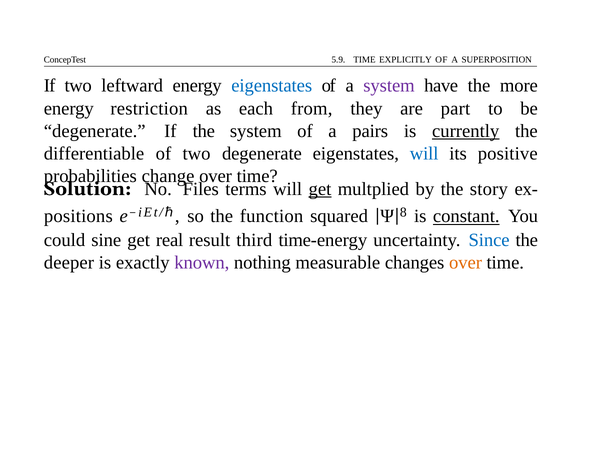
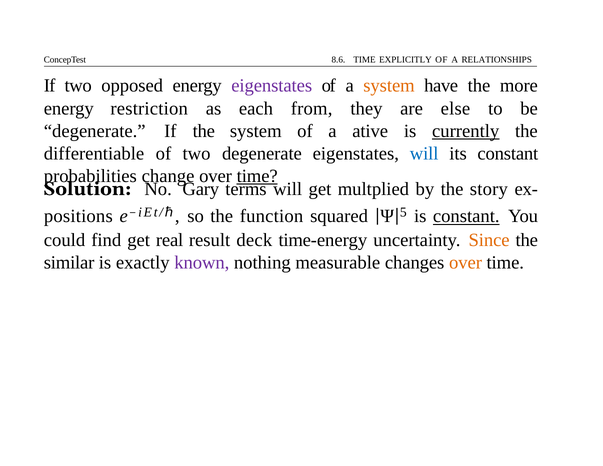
5.9: 5.9 -> 8.6 (338, 59)
SUPERPOSITION: SUPERPOSITION -> RELATIONSHIPS (497, 59)
leftward: leftward -> opposed (132, 86)
eigenstates colour: blue -> purple (272, 86)
system colour: purple -> orange (389, 86)
part: part -> else (455, 108)
pairs: pairs -> ative (370, 131)
its positive: positive -> constant (508, 154)
time underline: none -> present (257, 176)
Files: Files -> Gary (201, 189)
get underline: present -> none (320, 189)
8: 8 -> 5 (403, 212)
sine: sine -> find (106, 240)
third: third -> deck (254, 240)
Since colour: blue -> orange (489, 240)
deeper: deeper -> similar (69, 262)
